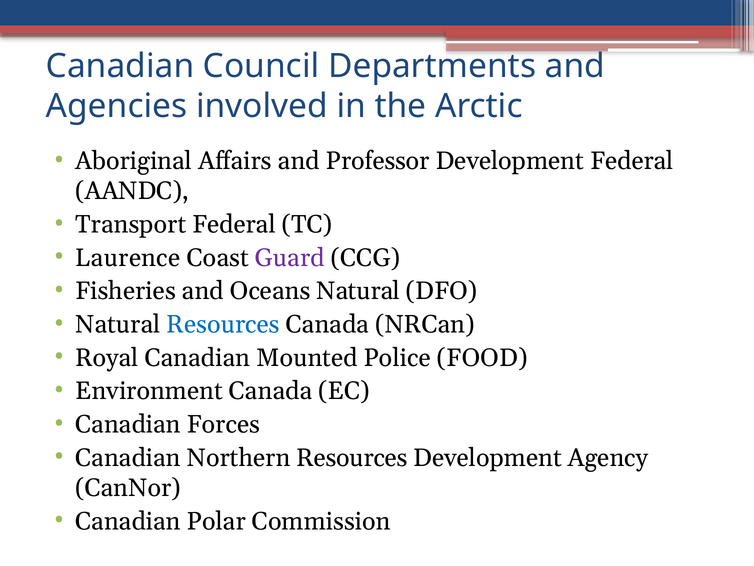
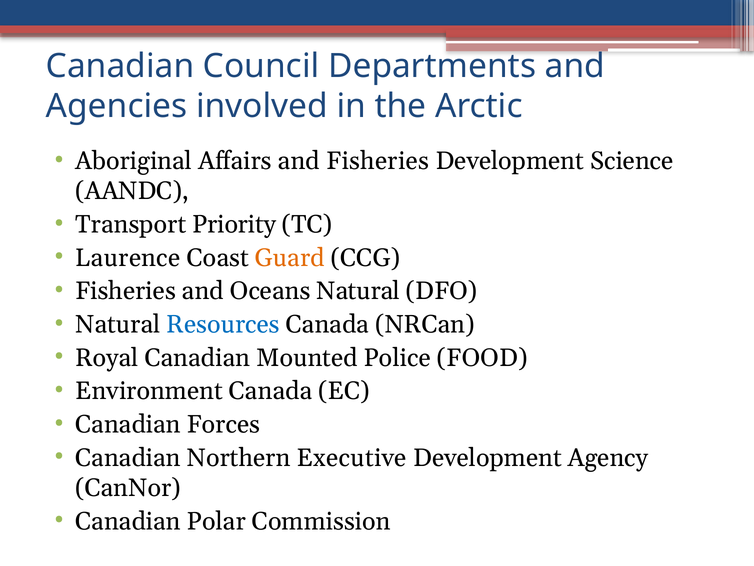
and Professor: Professor -> Fisheries (378, 161)
Development Federal: Federal -> Science (632, 161)
Transport Federal: Federal -> Priority (234, 224)
Guard colour: purple -> orange (290, 258)
Northern Resources: Resources -> Executive (352, 457)
